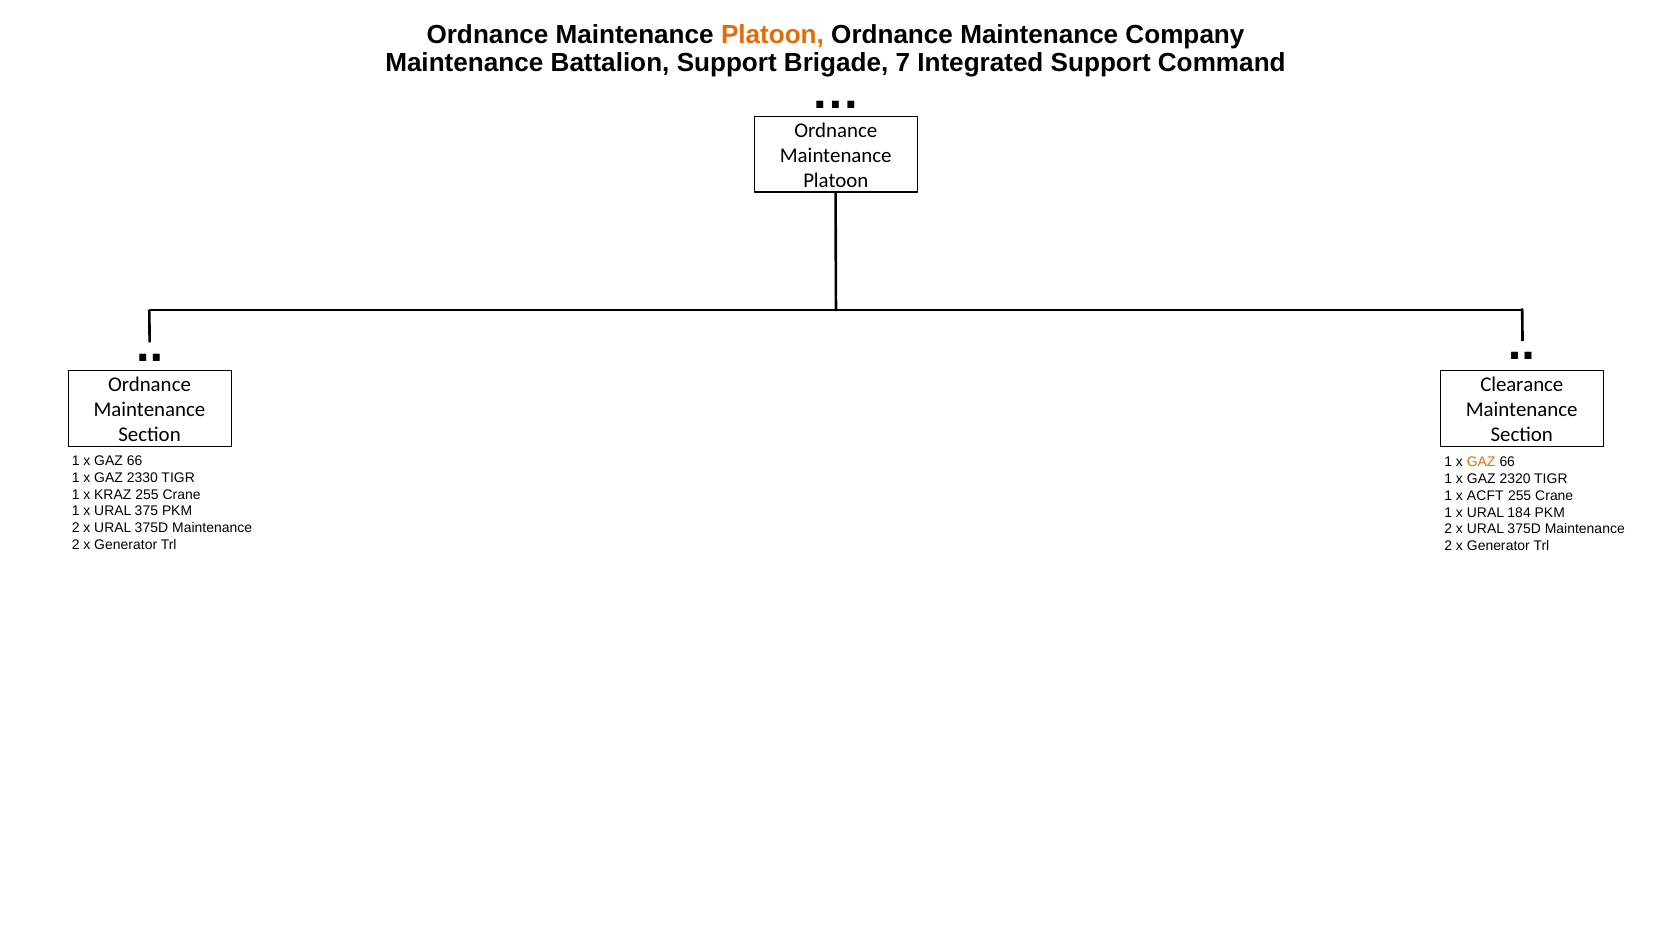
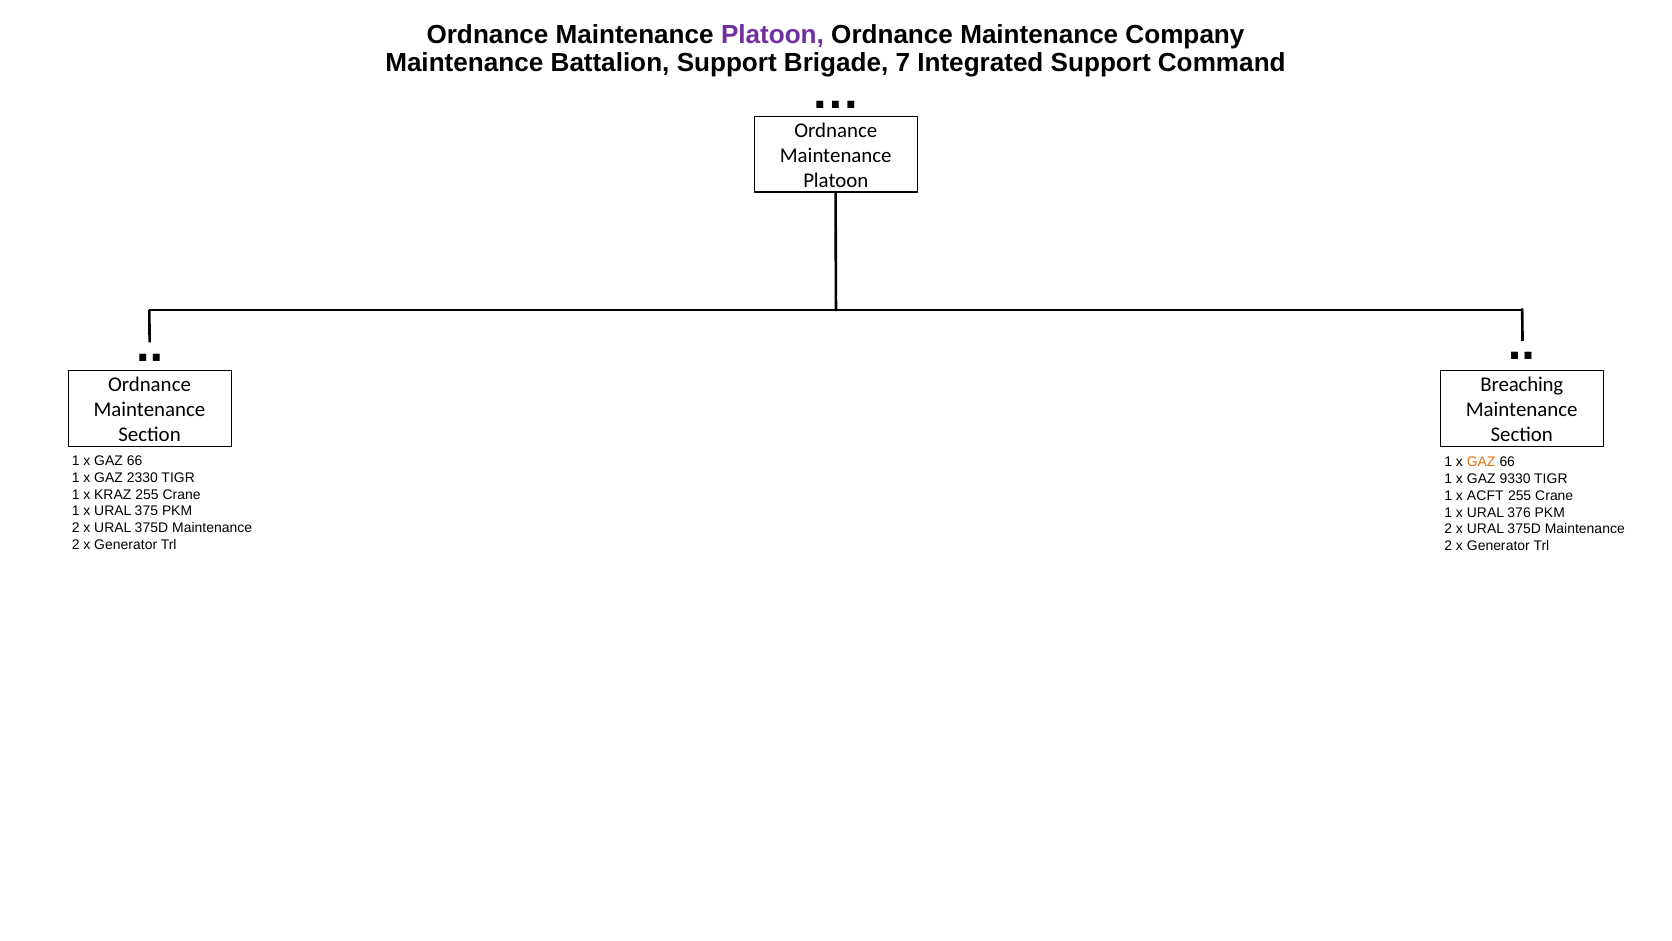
Platoon colour: orange -> purple (772, 35)
Clearance: Clearance -> Breaching (1522, 385)
2320: 2320 -> 9330 (1515, 479)
184: 184 -> 376 (1519, 512)
